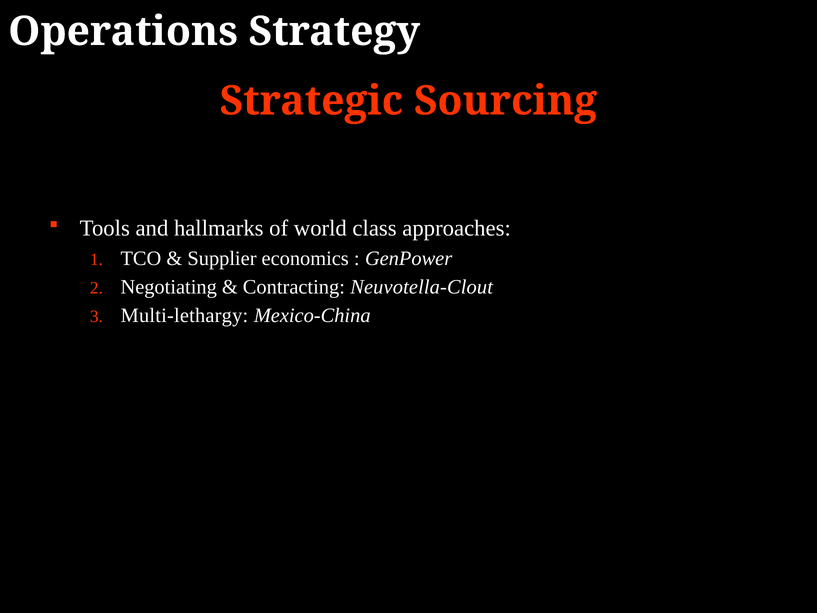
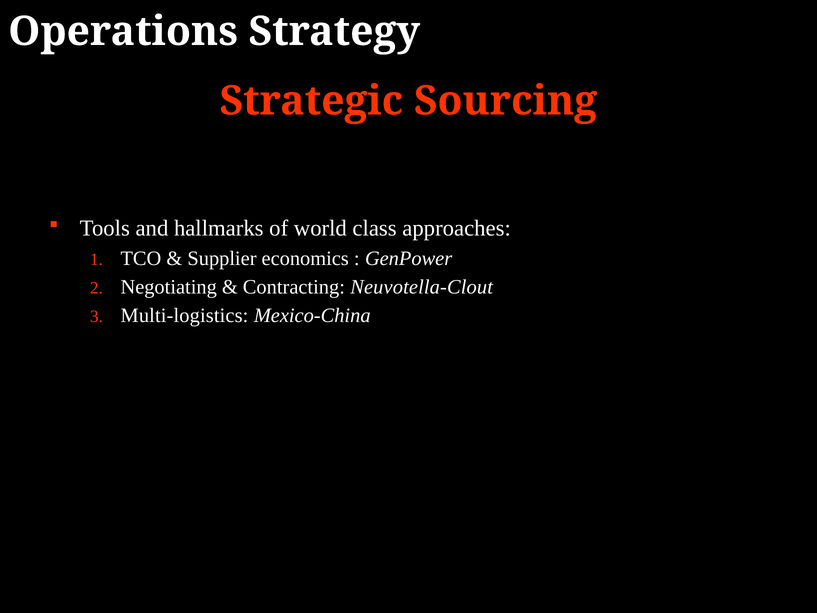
Multi-lethargy: Multi-lethargy -> Multi-logistics (184, 315)
